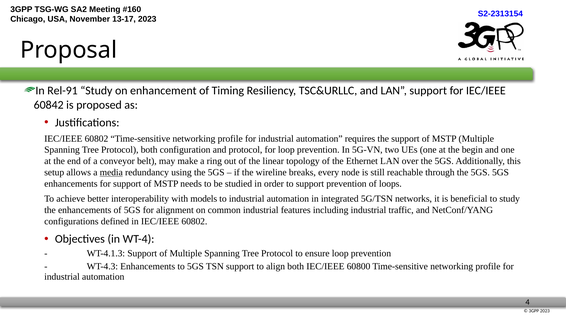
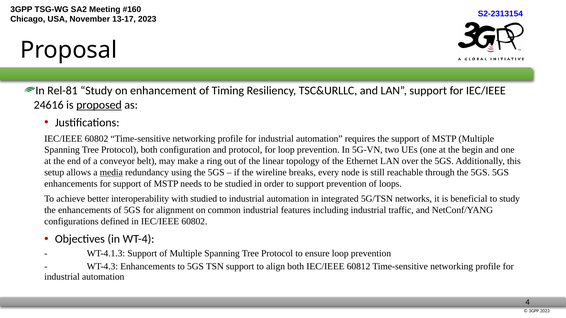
Rel-91: Rel-91 -> Rel-81 (62, 91)
60842: 60842 -> 24616 (49, 105)
proposed underline: none -> present (99, 105)
with models: models -> studied (204, 199)
60800: 60800 -> 60812 (359, 267)
